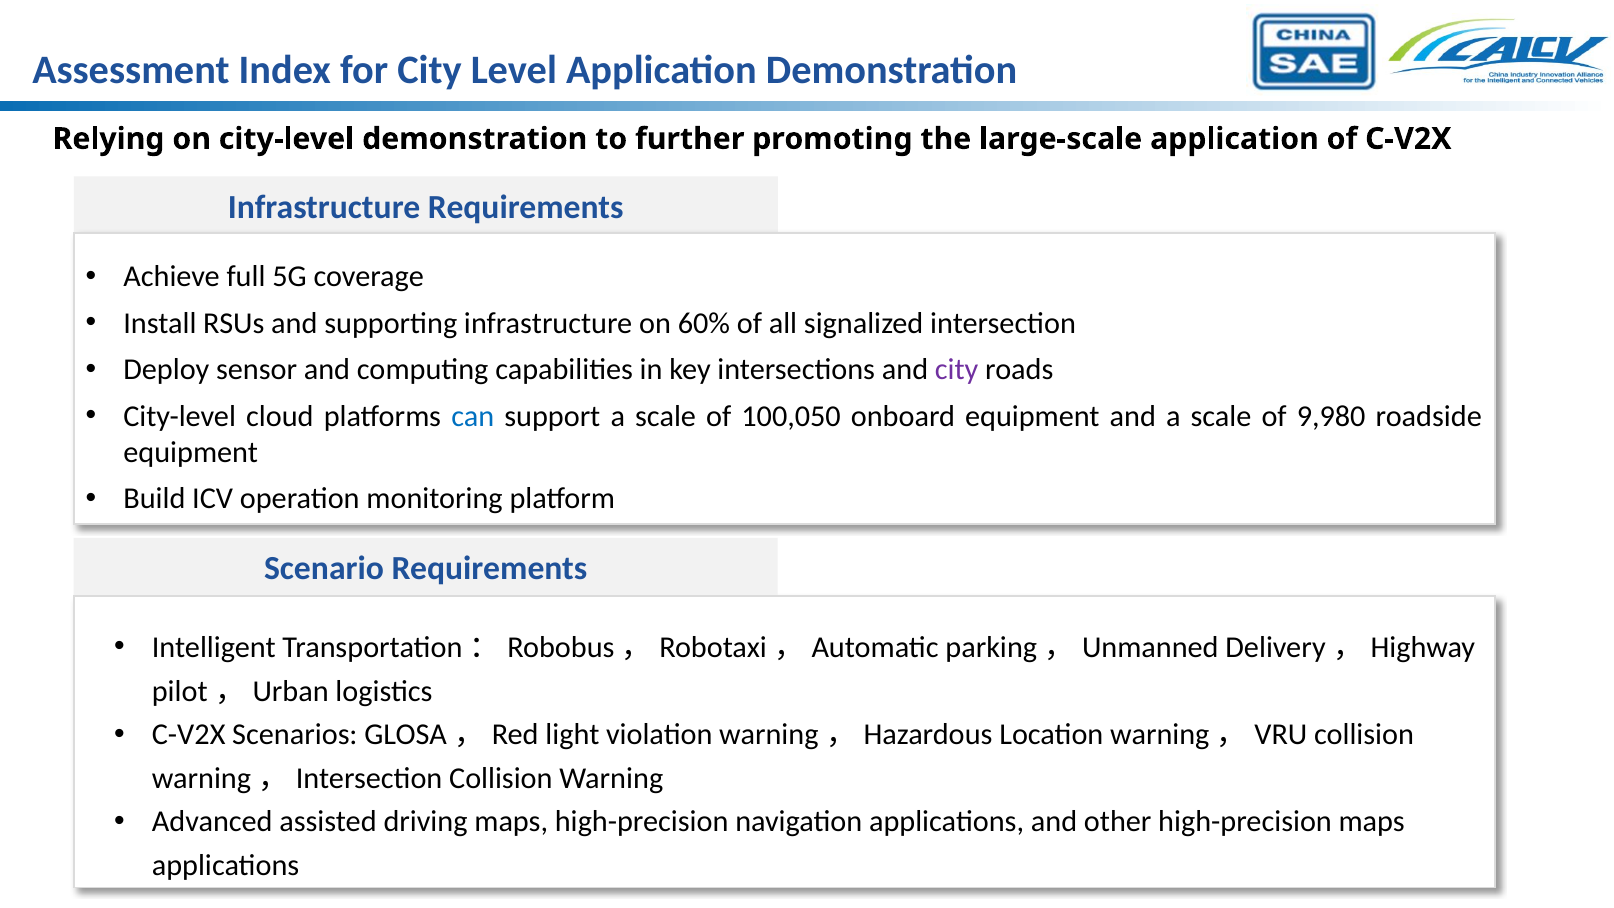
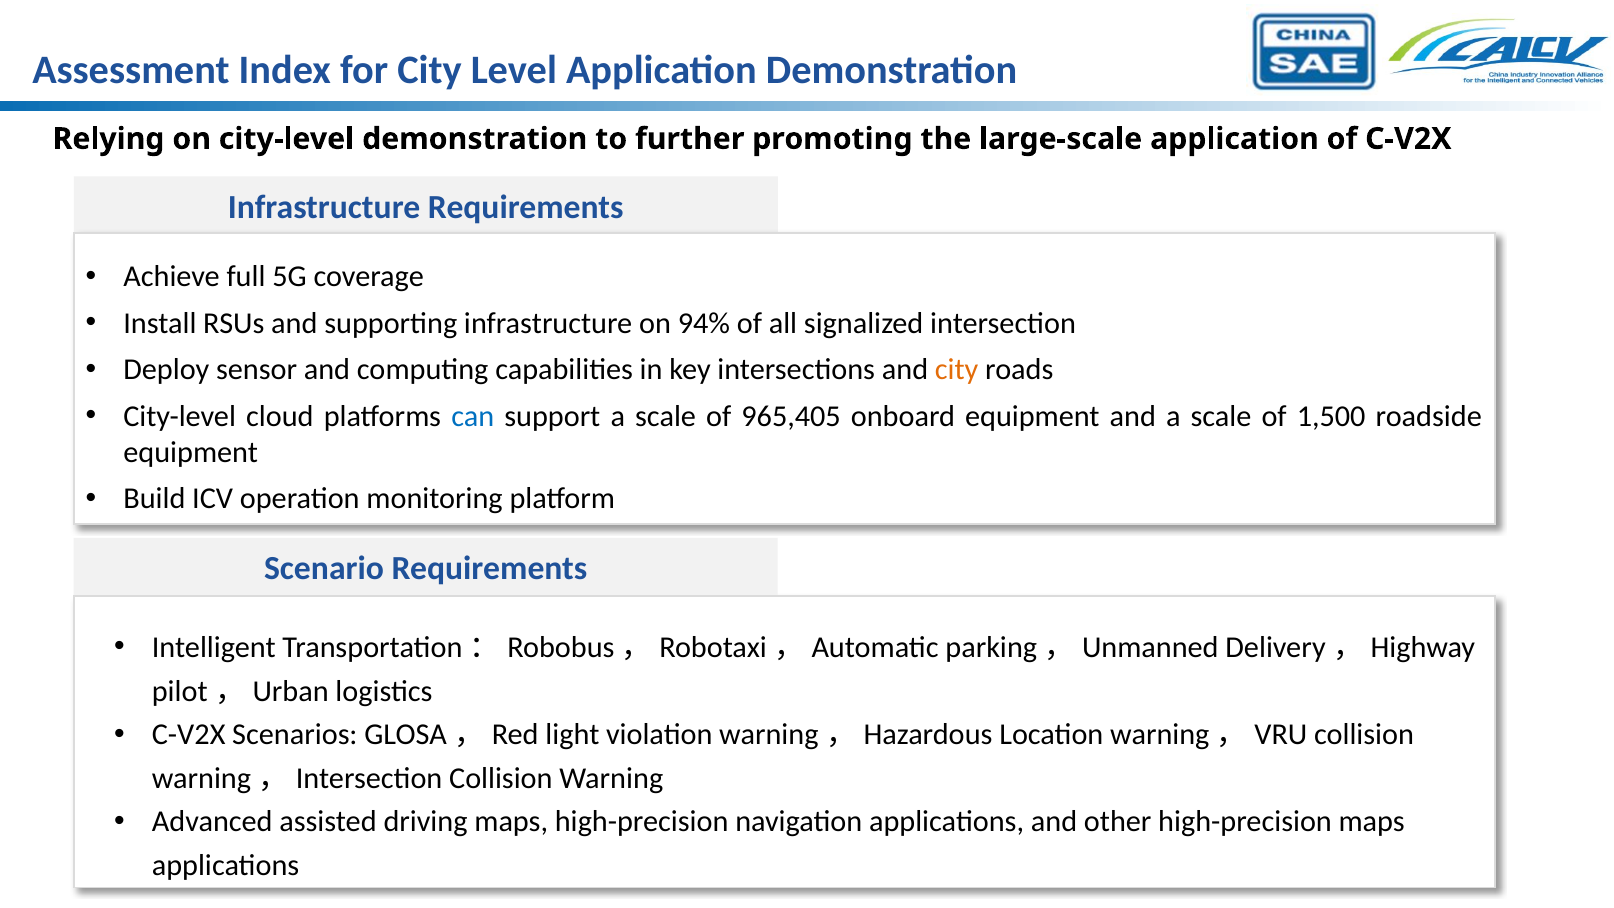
60%: 60% -> 94% (704, 323)
city colour: purple -> orange (957, 370)
100,050: 100,050 -> 965,405 (791, 416)
9,980: 9,980 -> 1,500 (1331, 416)
